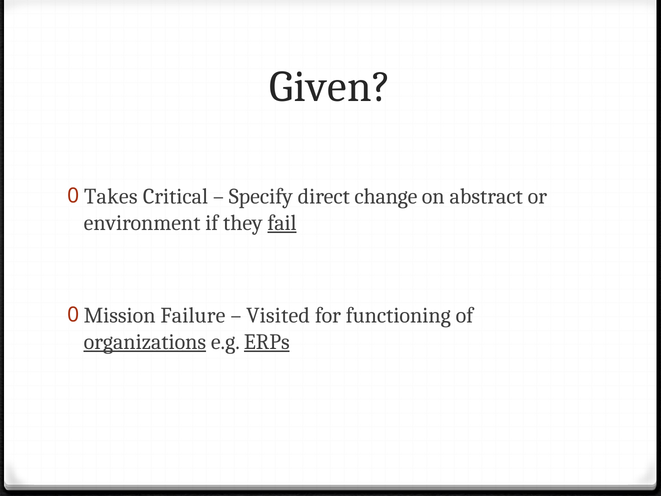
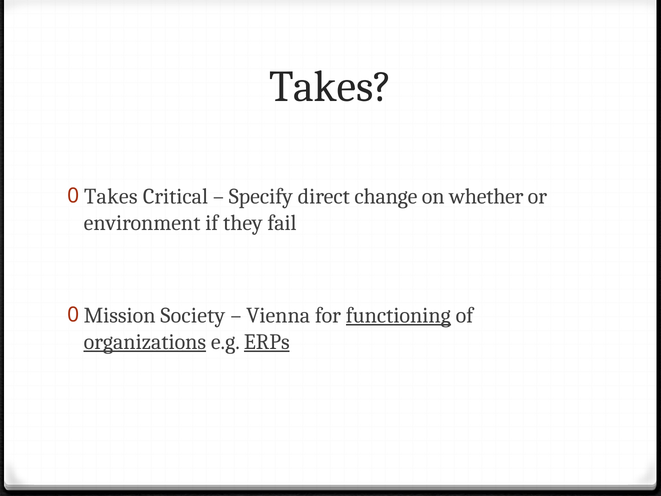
Given: Given -> Takes (331, 87)
abstract: abstract -> whether (486, 196)
fail underline: present -> none (282, 223)
Failure: Failure -> Society (193, 315)
Visited: Visited -> Vienna (278, 315)
functioning underline: none -> present (398, 315)
